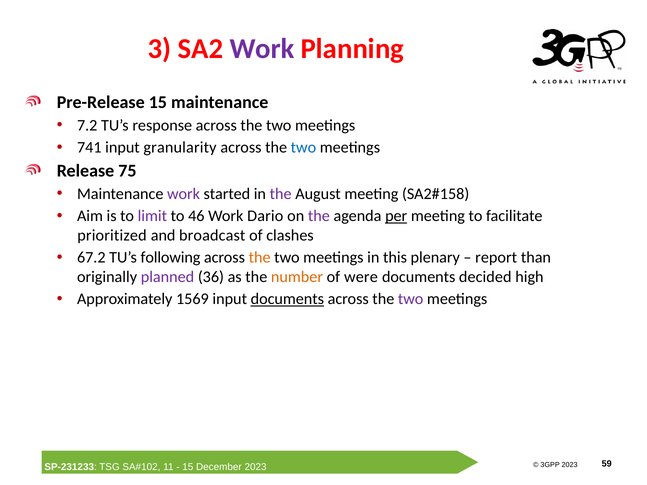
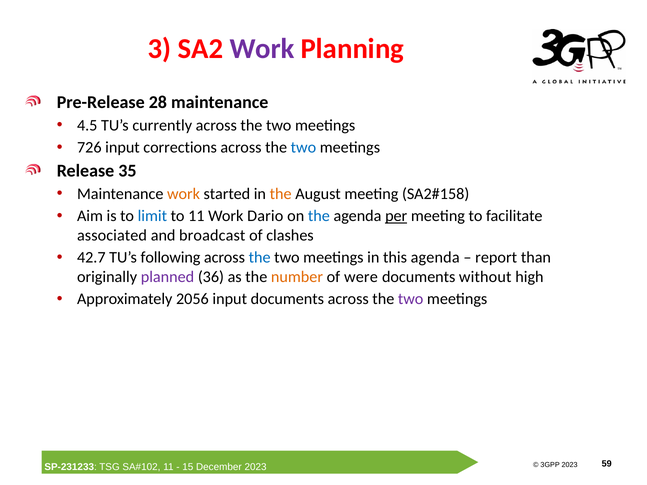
Pre-Release 15: 15 -> 28 (158, 102)
7.2: 7.2 -> 4.5 (87, 126)
response: response -> currently (162, 126)
741: 741 -> 726 (89, 148)
granularity: granularity -> corrections (180, 148)
75: 75 -> 35 (127, 171)
work colour: purple -> orange (184, 194)
the colour: purple -> orange (281, 194)
limit colour: purple -> blue (152, 216)
to 46: 46 -> 11 (196, 216)
the colour: purple -> blue (319, 216)
prioritized: prioritized -> associated (112, 236)
67.2: 67.2 -> 42.7 (91, 258)
the colour: orange -> blue (260, 258)
this plenary: plenary -> agenda (435, 258)
decided: decided -> without (485, 277)
1569: 1569 -> 2056 (192, 299)
documents underline: present -> none (287, 299)
